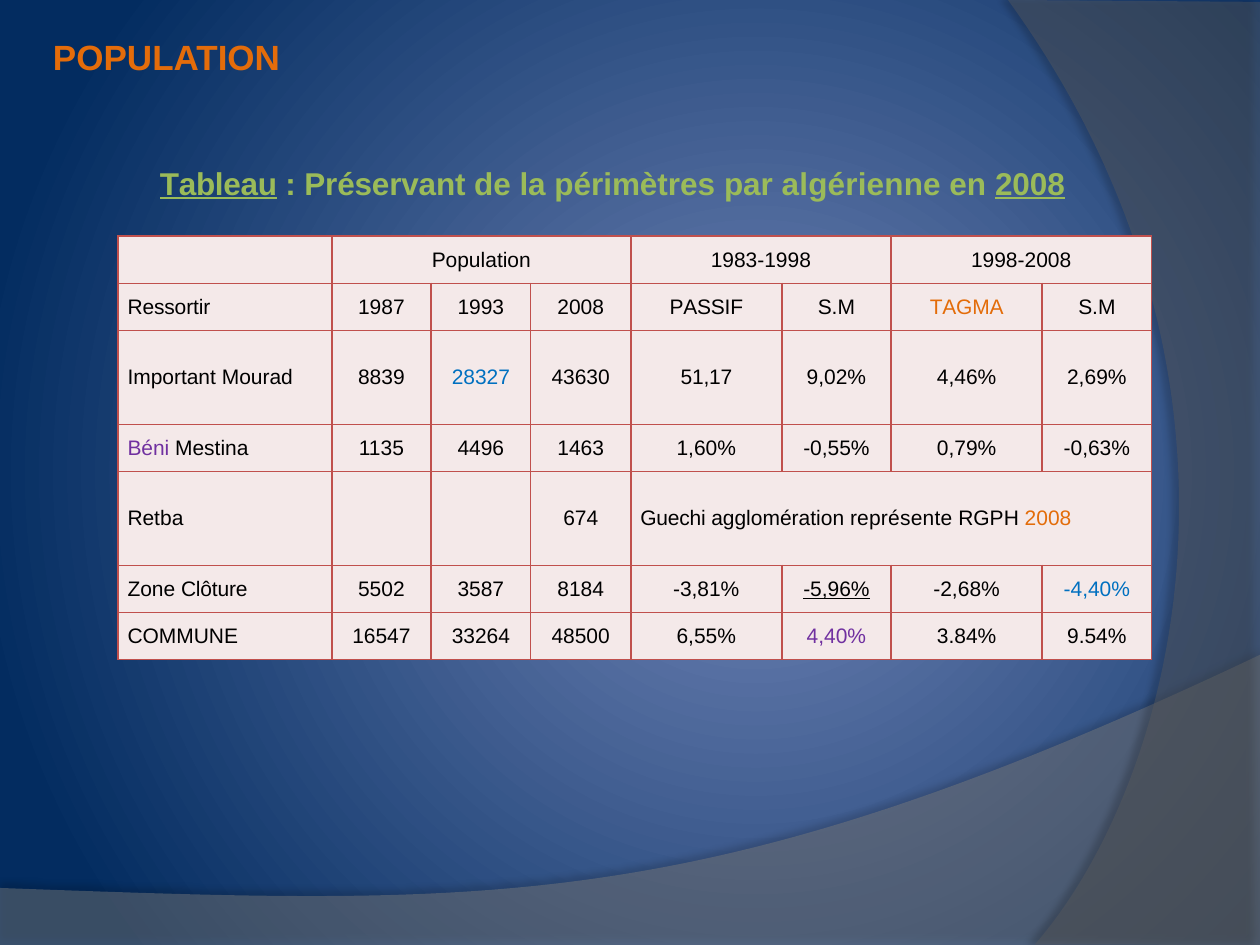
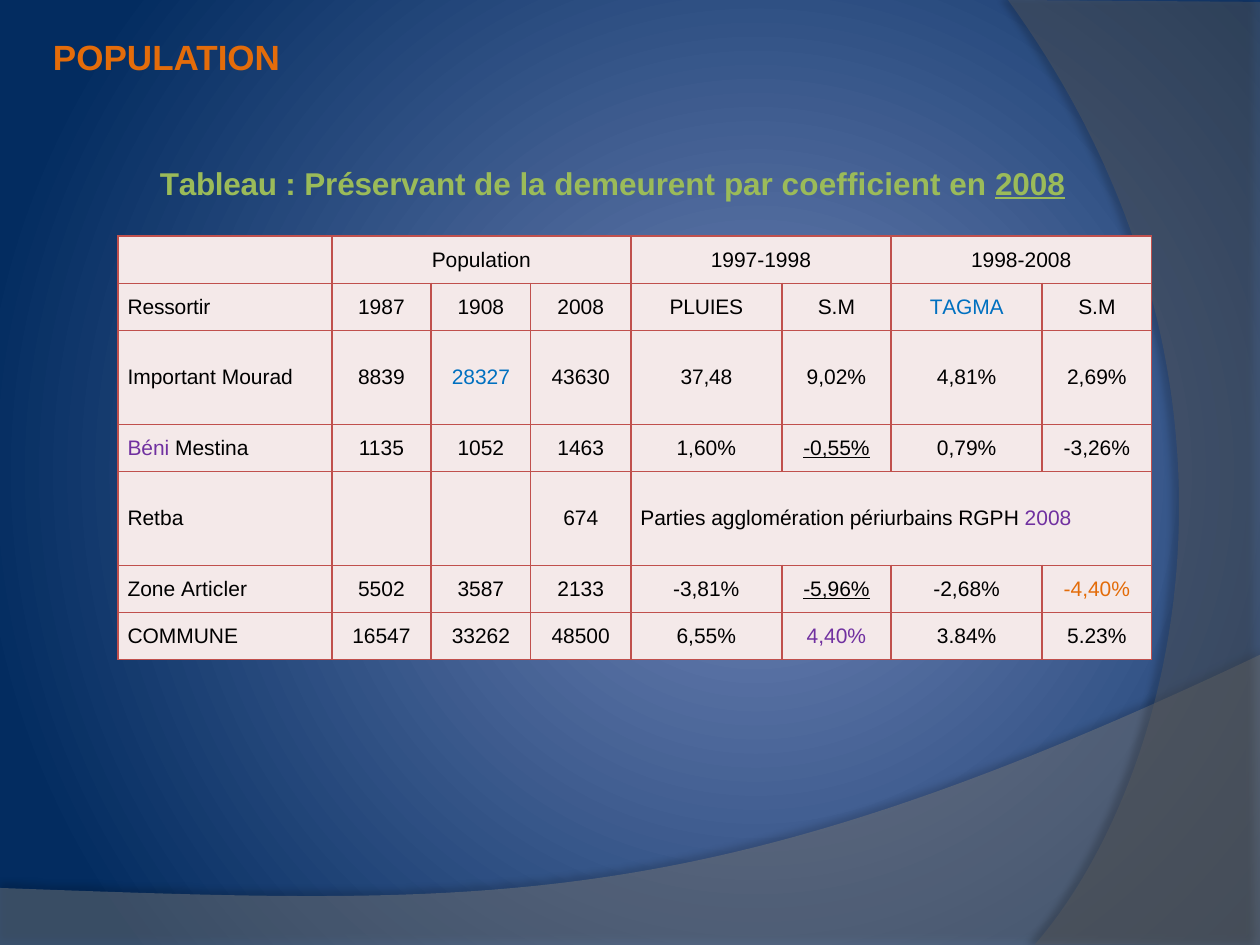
Tableau underline: present -> none (218, 185)
périmètres: périmètres -> demeurent (635, 185)
algérienne: algérienne -> coefficient (861, 185)
1983-1998: 1983-1998 -> 1997-1998 (761, 260)
1993: 1993 -> 1908 (481, 307)
PASSIF: PASSIF -> PLUIES (706, 307)
TAGMA colour: orange -> blue (967, 307)
51,17: 51,17 -> 37,48 (706, 378)
4,46%: 4,46% -> 4,81% (967, 378)
4496: 4496 -> 1052 (481, 448)
-0,55% underline: none -> present (836, 448)
-0,63%: -0,63% -> -3,26% (1097, 448)
Guechi: Guechi -> Parties (673, 519)
représente: représente -> périurbains (901, 519)
2008 colour: orange -> purple (1048, 519)
Clôture: Clôture -> Articler (214, 589)
8184: 8184 -> 2133 (581, 589)
-4,40% colour: blue -> orange (1097, 589)
33264: 33264 -> 33262 (481, 636)
9.54%: 9.54% -> 5.23% (1097, 636)
